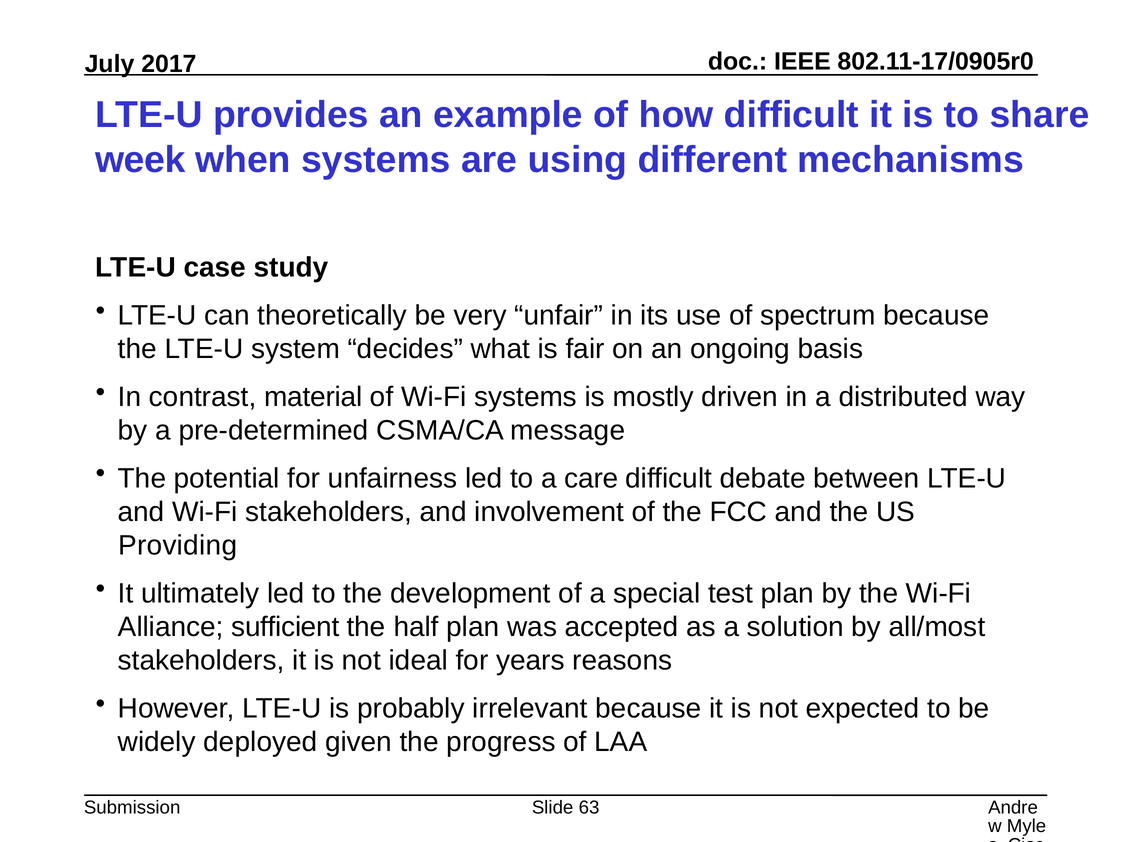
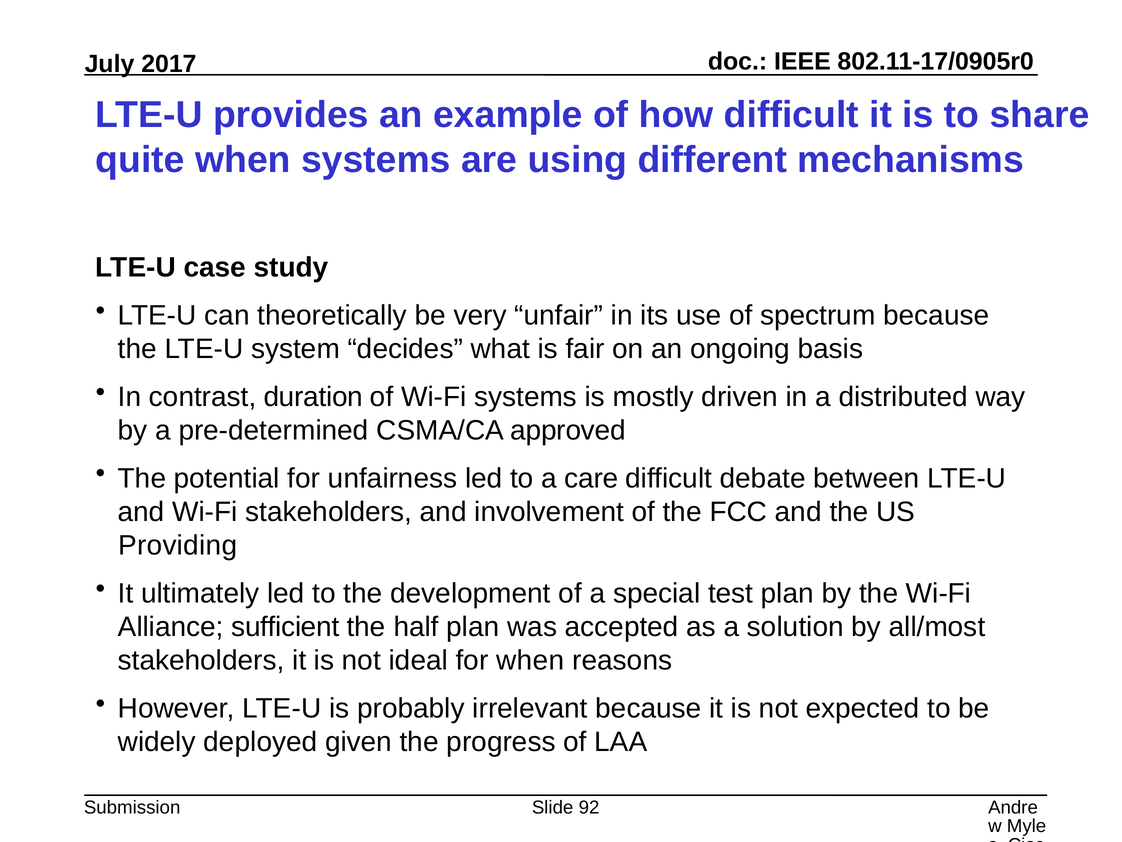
week: week -> quite (140, 160)
material: material -> duration (313, 397)
message: message -> approved (568, 430)
for years: years -> when (530, 660)
63: 63 -> 92 (589, 807)
